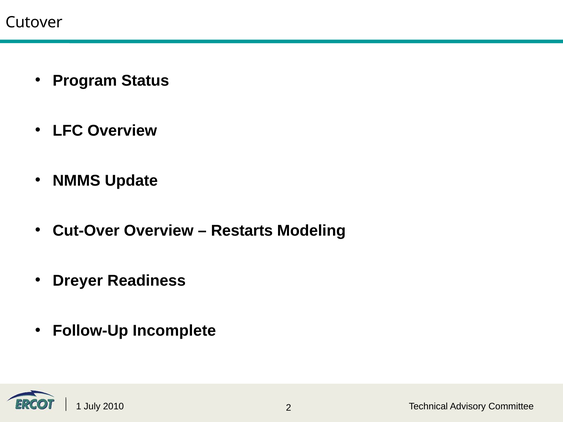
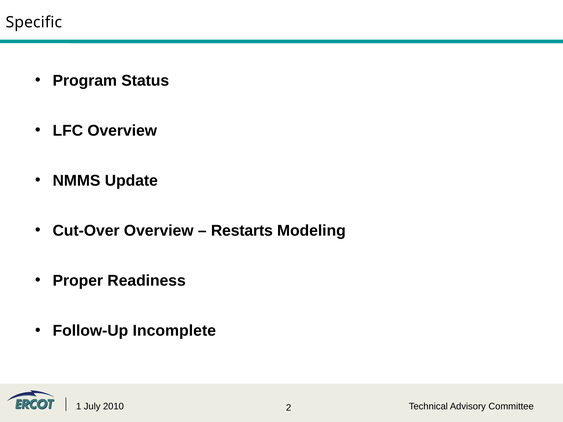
Cutover: Cutover -> Specific (34, 22)
Dreyer: Dreyer -> Proper (78, 281)
